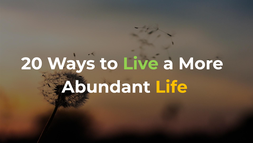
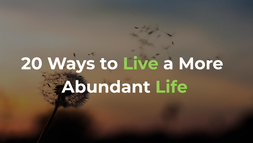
Life colour: yellow -> light green (171, 87)
